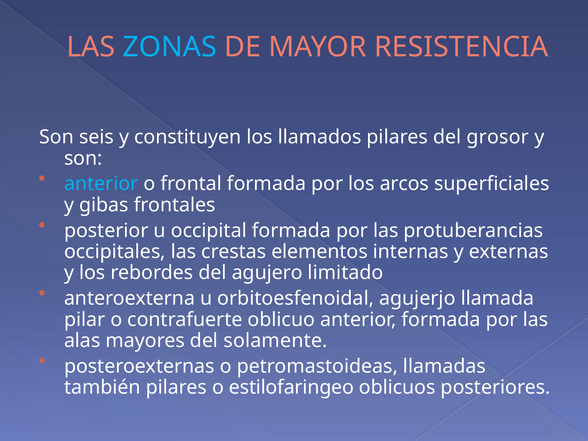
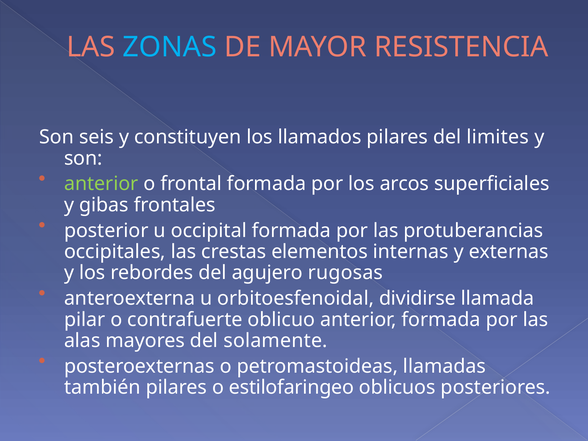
grosor: grosor -> limites (498, 137)
anterior colour: light blue -> light green (101, 184)
limitado: limitado -> rugosas (345, 273)
agujerjo: agujerjo -> dividirse (417, 298)
